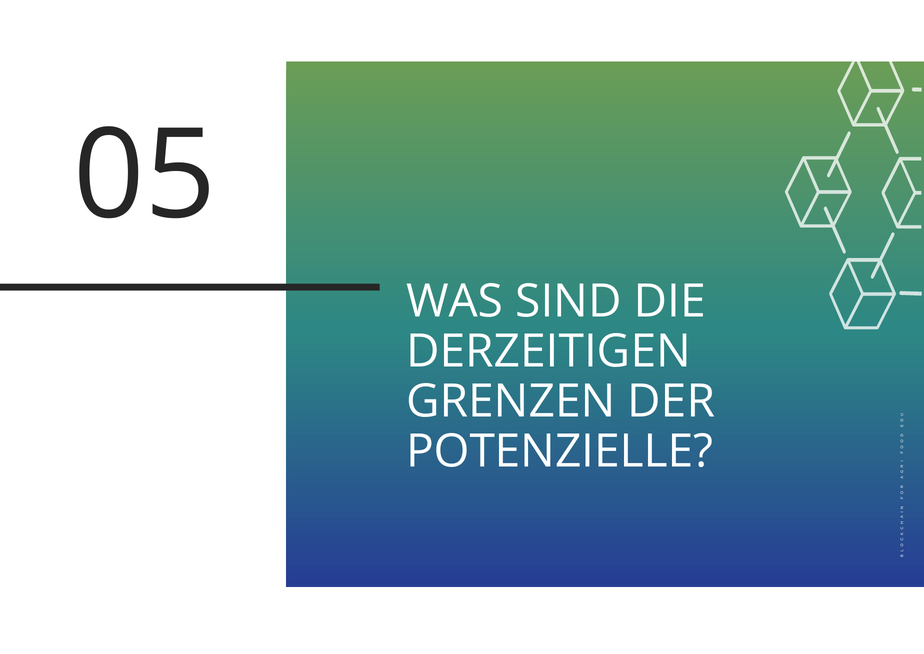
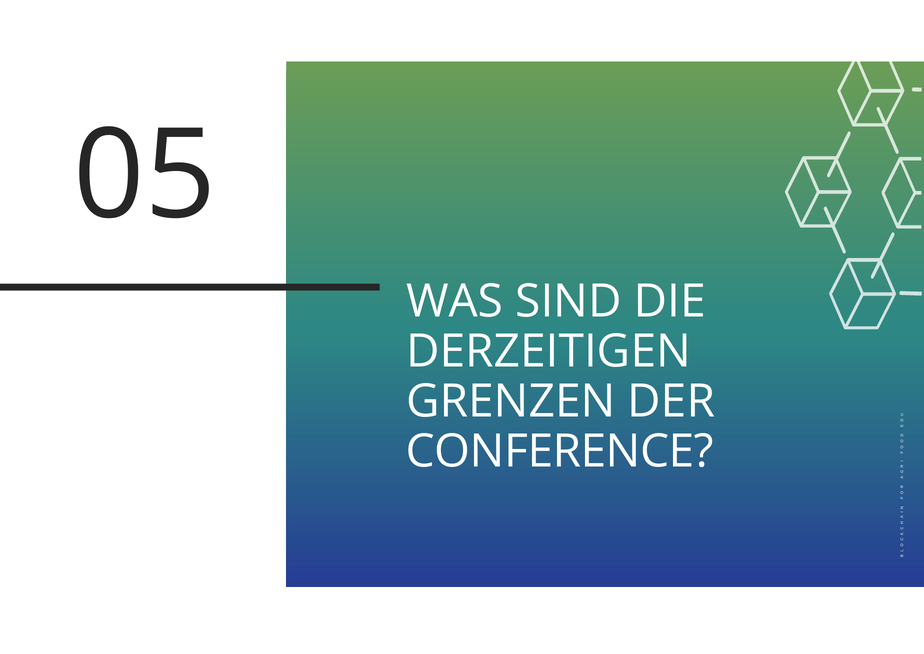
POTENZIELLE: POTENZIELLE -> CONFERENCE (560, 451)
